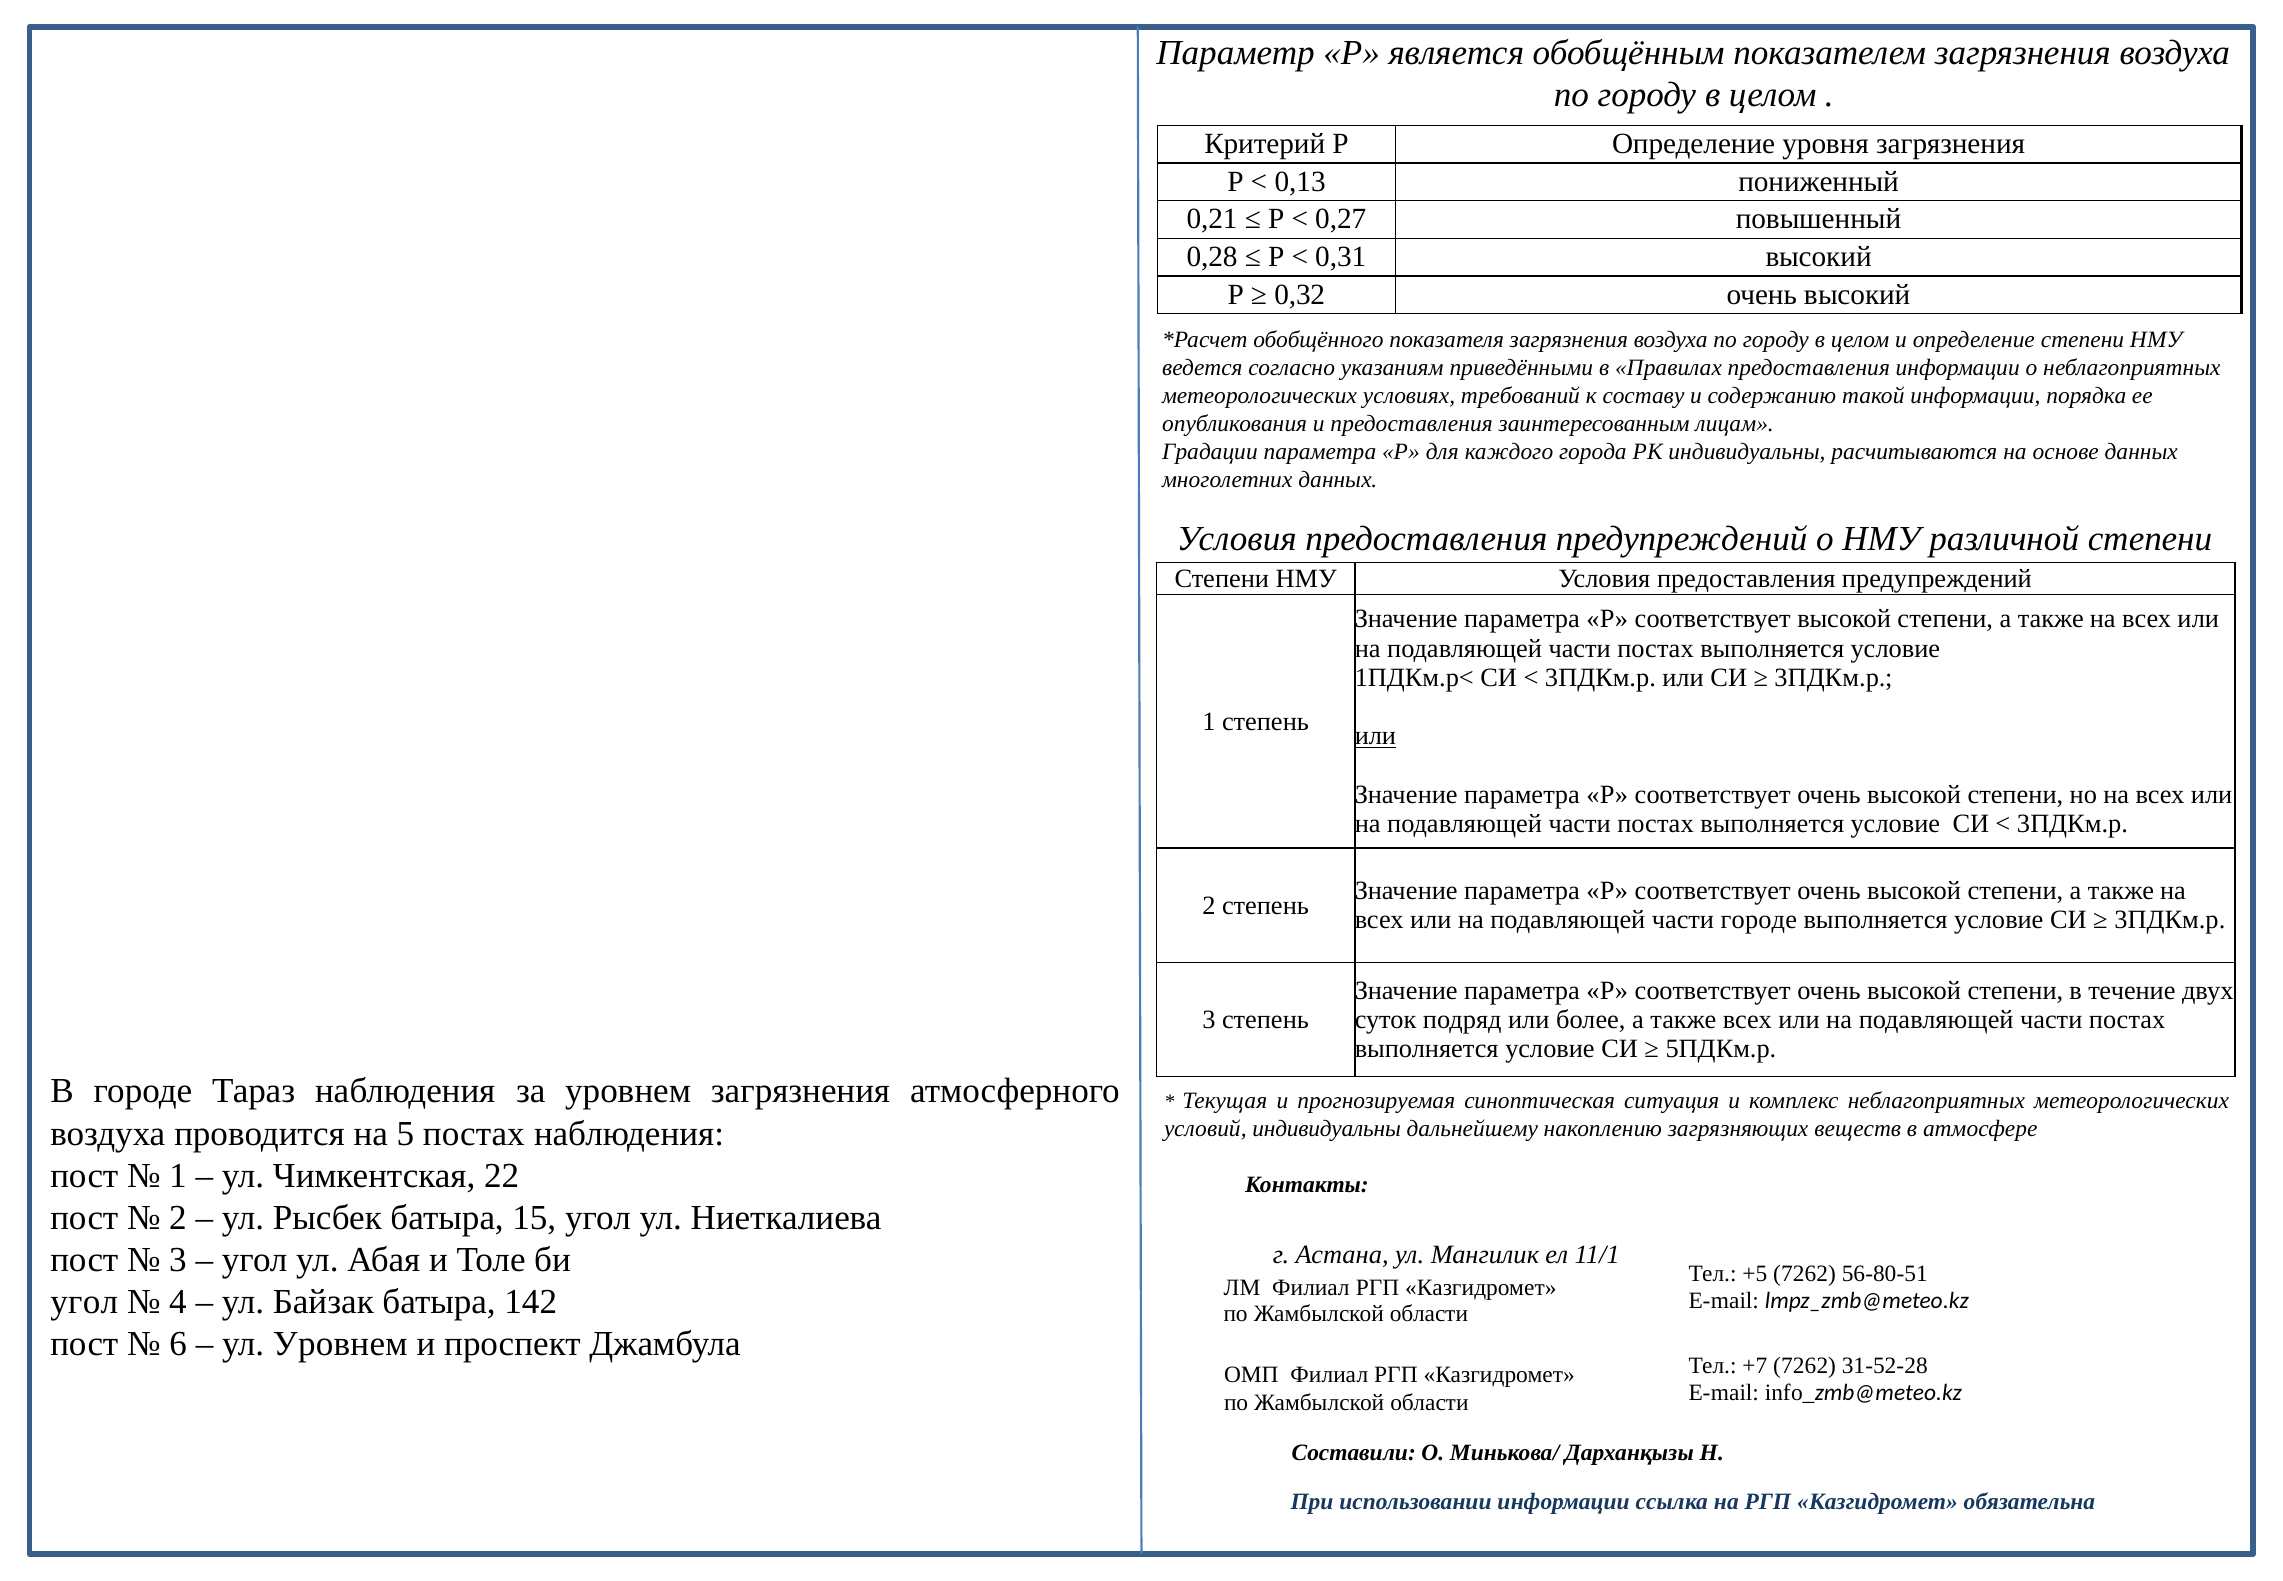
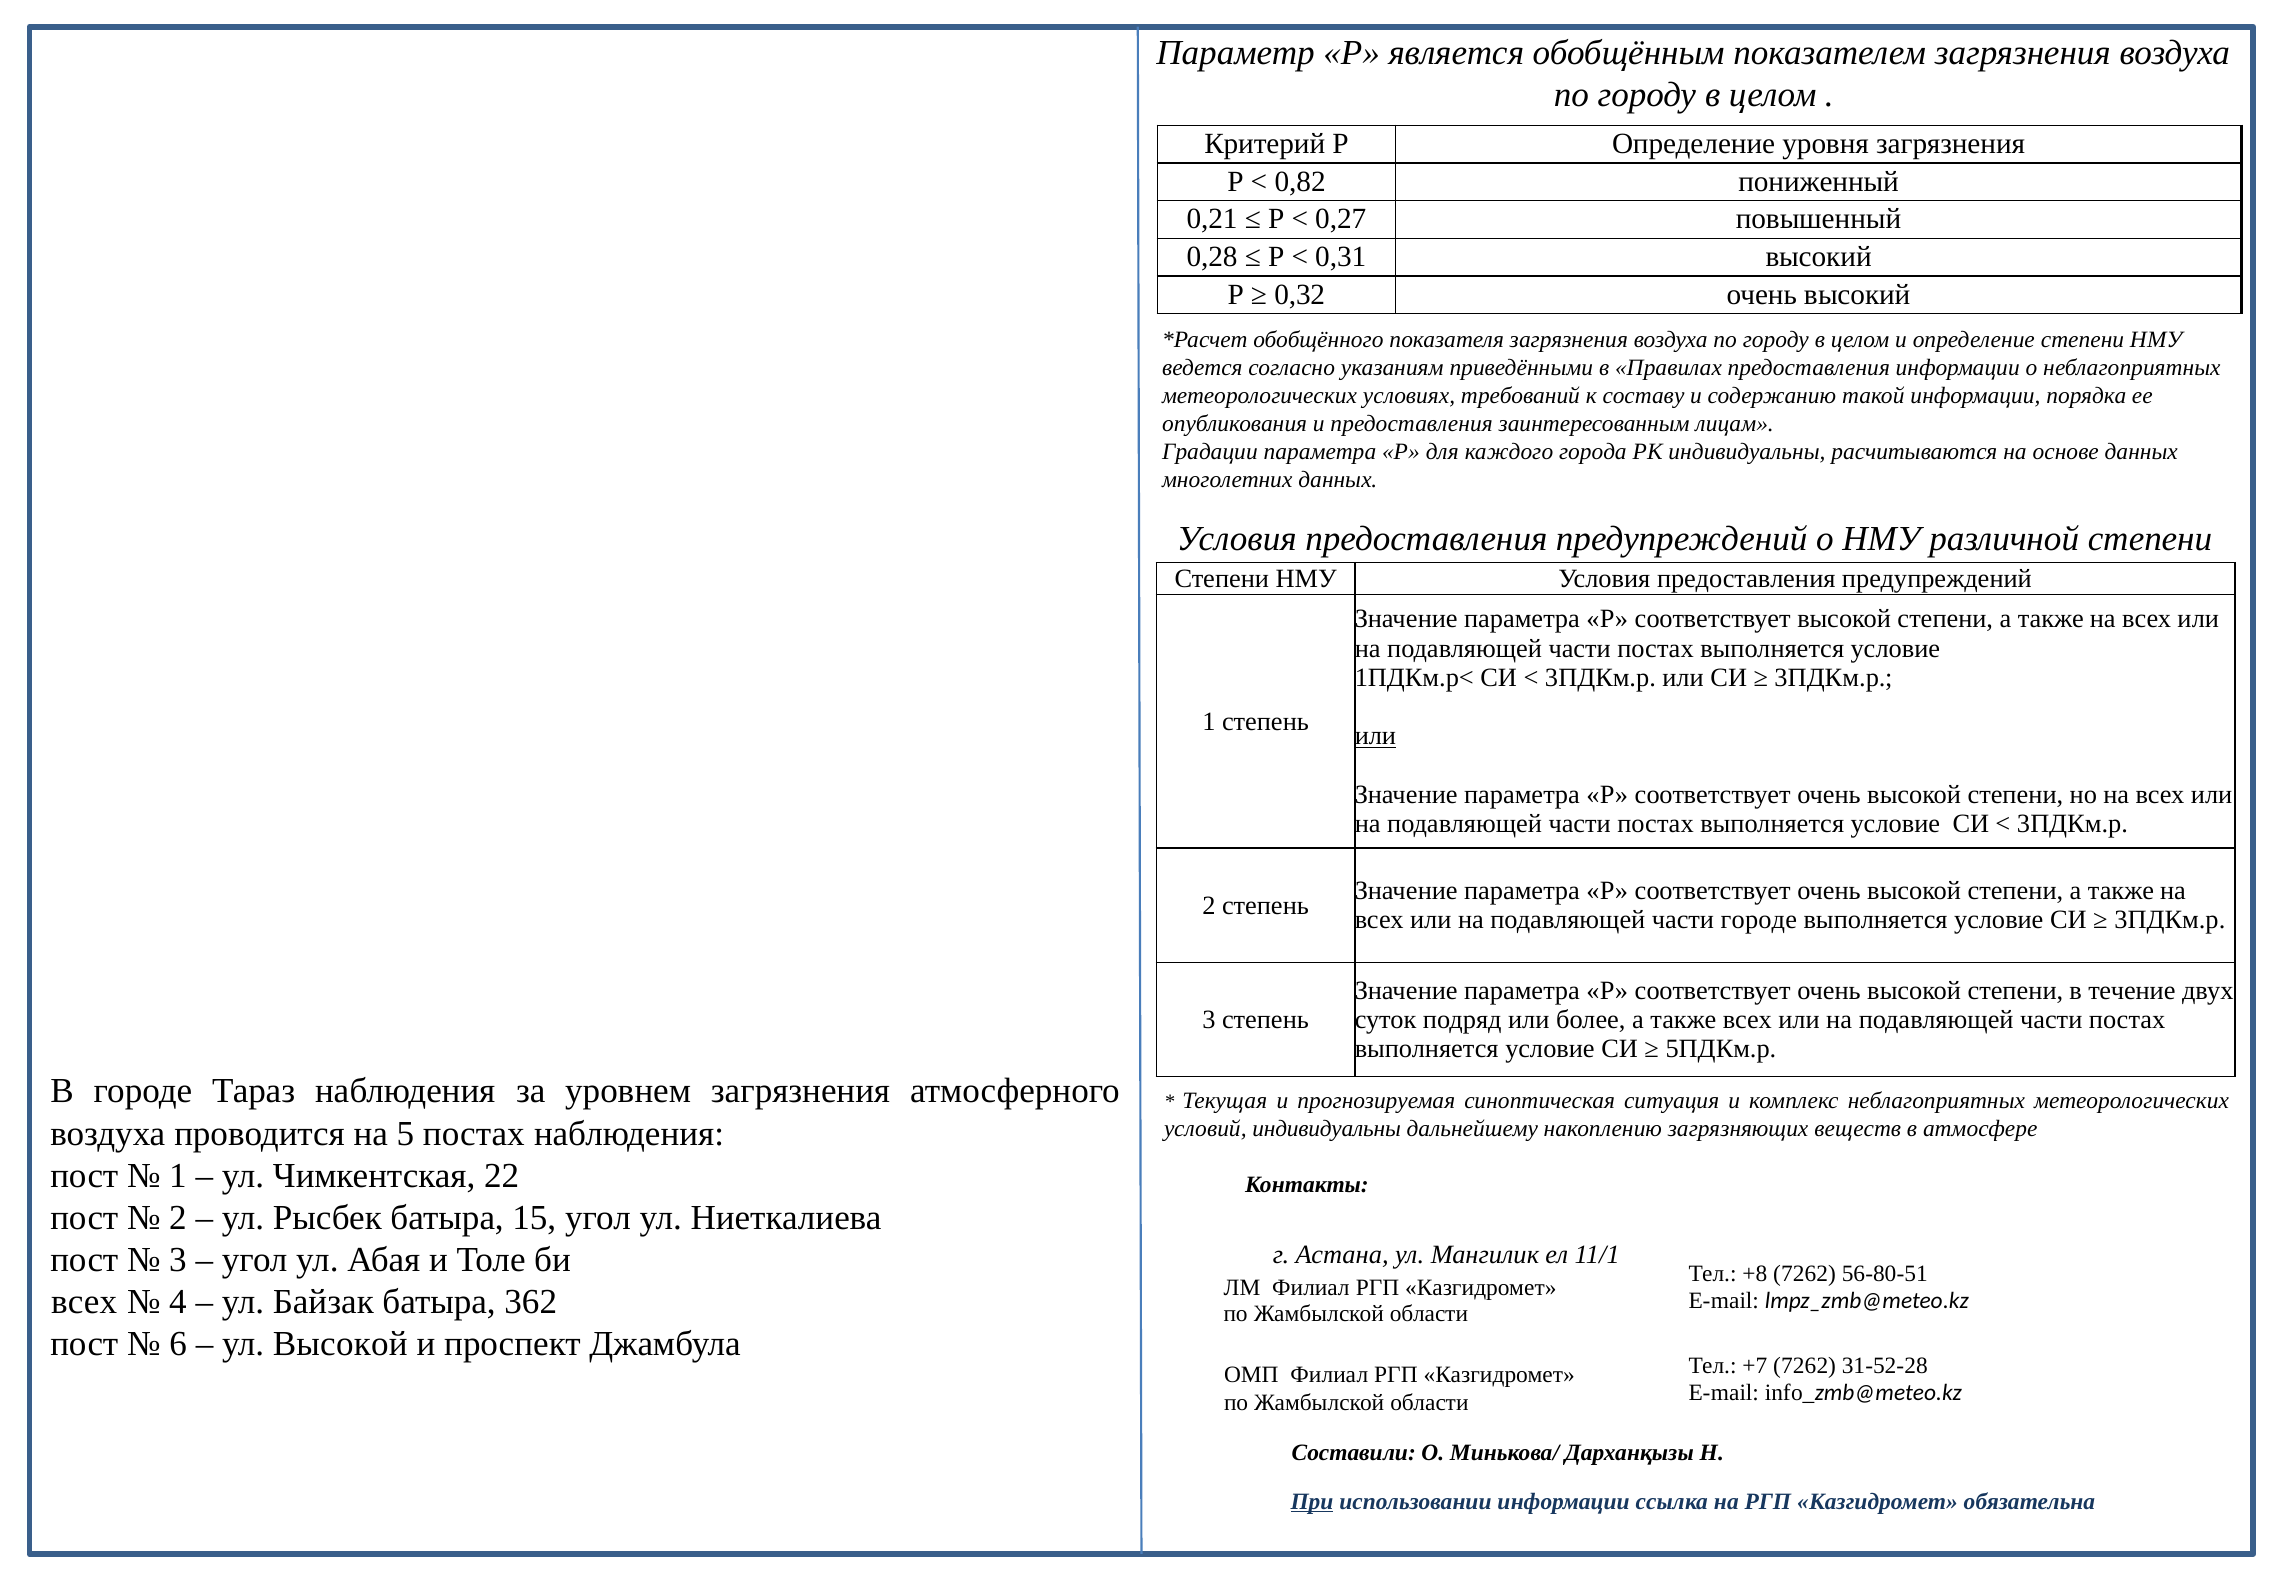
0,13: 0,13 -> 0,82 (1300, 182)
+5: +5 -> +8 (1755, 1273)
угол: угол -> всех (84, 1302)
142: 142 -> 362 (531, 1302)
ул Уровнем: Уровнем -> Высокой (340, 1344)
При underline: none -> present (1312, 1501)
